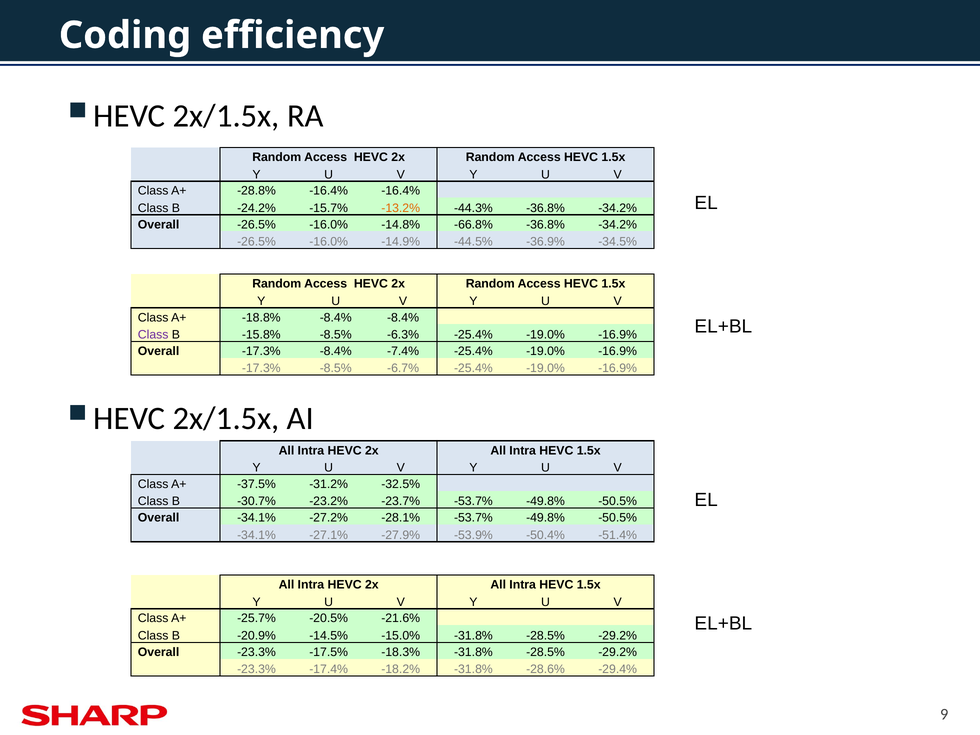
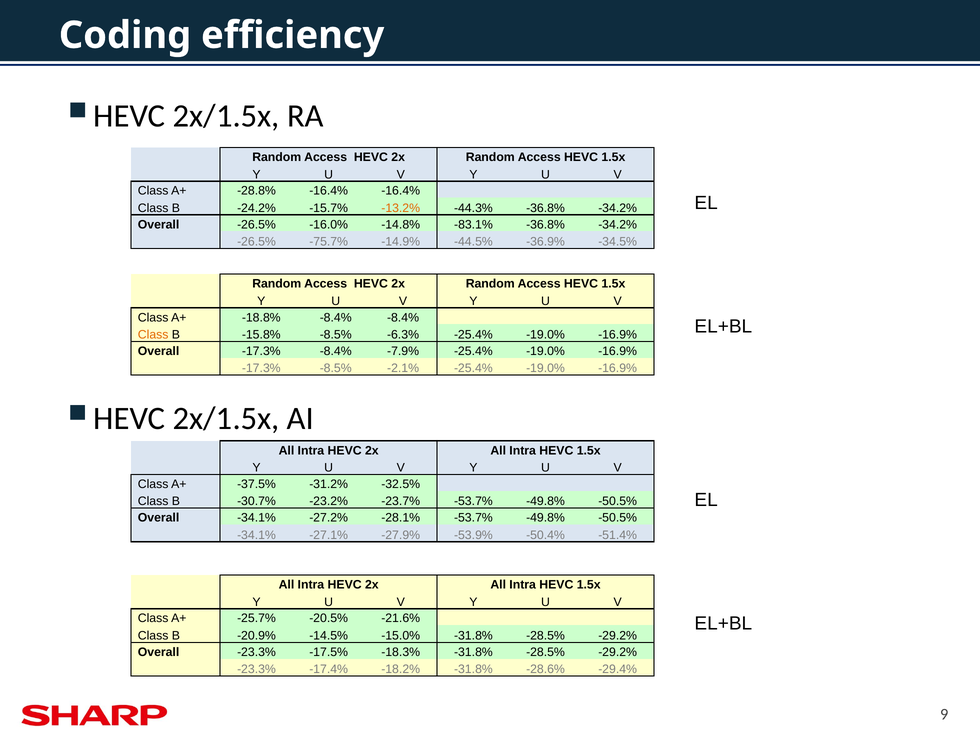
-66.8%: -66.8% -> -83.1% (473, 224)
-16.0%: -16.0% -> -75.7% (329, 242)
Class colour: purple -> orange (153, 335)
-7.4%: -7.4% -> -7.9% (403, 351)
-6.7%: -6.7% -> -2.1% (403, 368)
